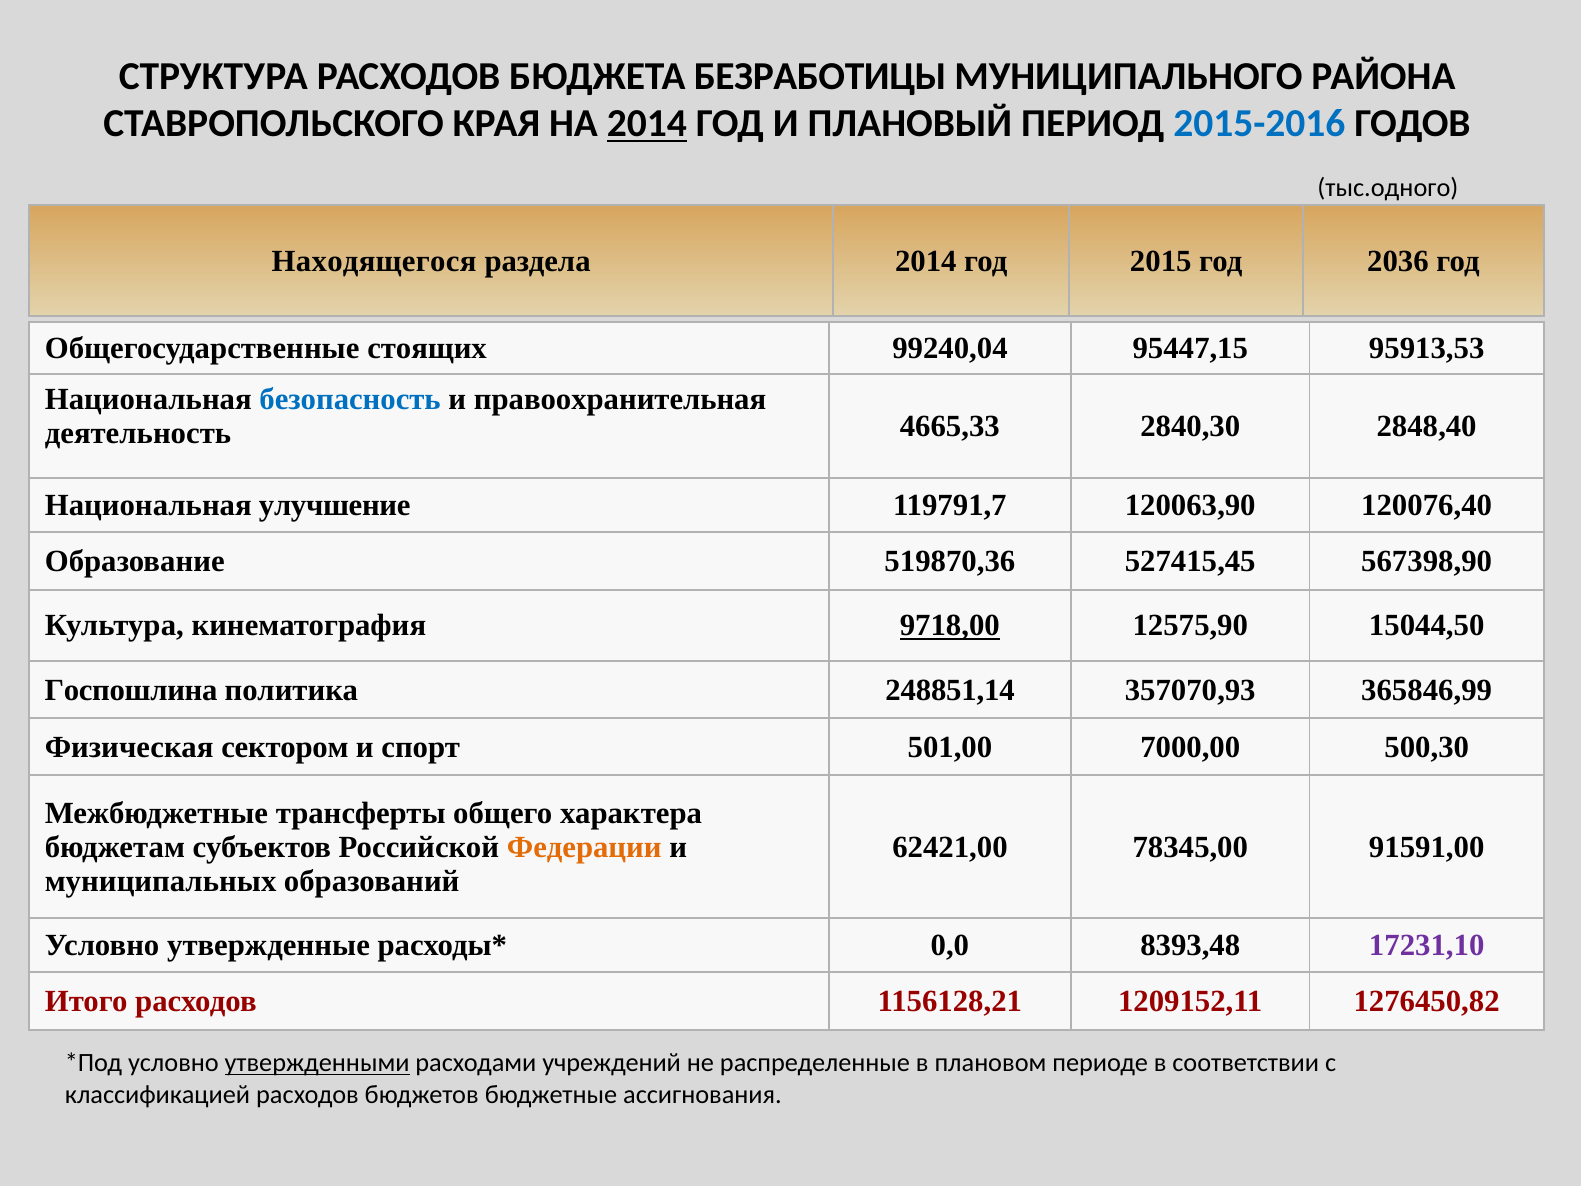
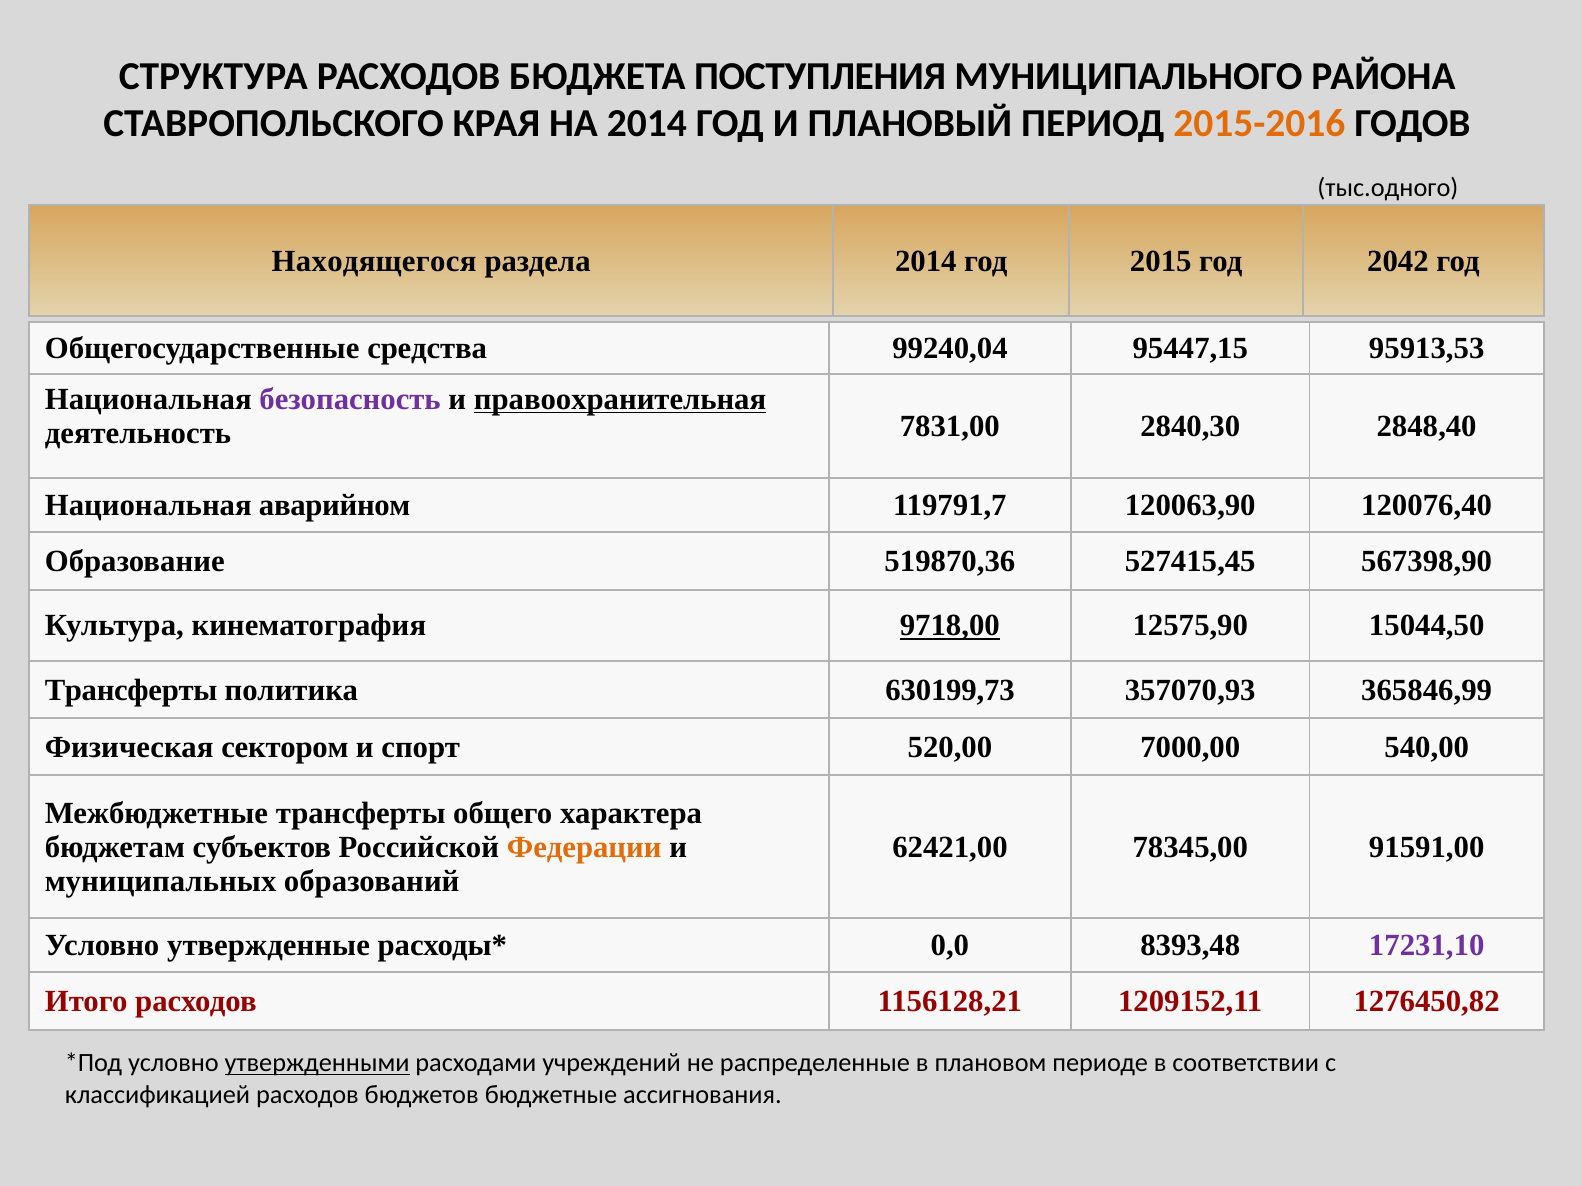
БЕЗРАБОТИЦЫ: БЕЗРАБОТИЦЫ -> ПОСТУПЛЕНИЯ (820, 76)
2014 underline: present -> none (647, 124)
2015-2016 colour: blue -> orange (1259, 124)
2036: 2036 -> 2042 (1398, 261)
стоящих: стоящих -> средства (427, 348)
безопасность colour: blue -> purple (350, 399)
правоохранительная underline: none -> present (620, 399)
4665,33: 4665,33 -> 7831,00 (950, 426)
улучшение: улучшение -> аварийном (335, 505)
Госпошлина: Госпошлина -> Трансферты (131, 690)
248851,14: 248851,14 -> 630199,73 (950, 690)
501,00: 501,00 -> 520,00 (950, 747)
500,30: 500,30 -> 540,00 (1427, 747)
